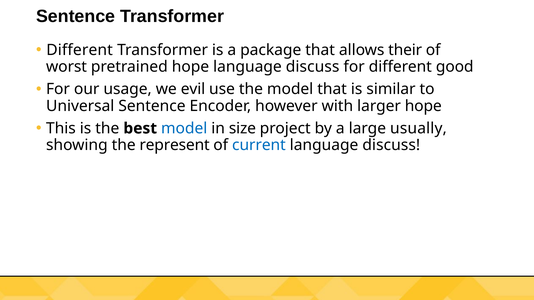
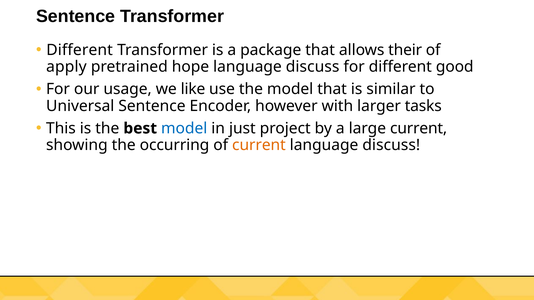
worst: worst -> apply (66, 67)
evil: evil -> like (193, 89)
larger hope: hope -> tasks (423, 106)
size: size -> just (242, 128)
large usually: usually -> current (419, 128)
represent: represent -> occurring (175, 145)
current colour: blue -> orange (259, 145)
